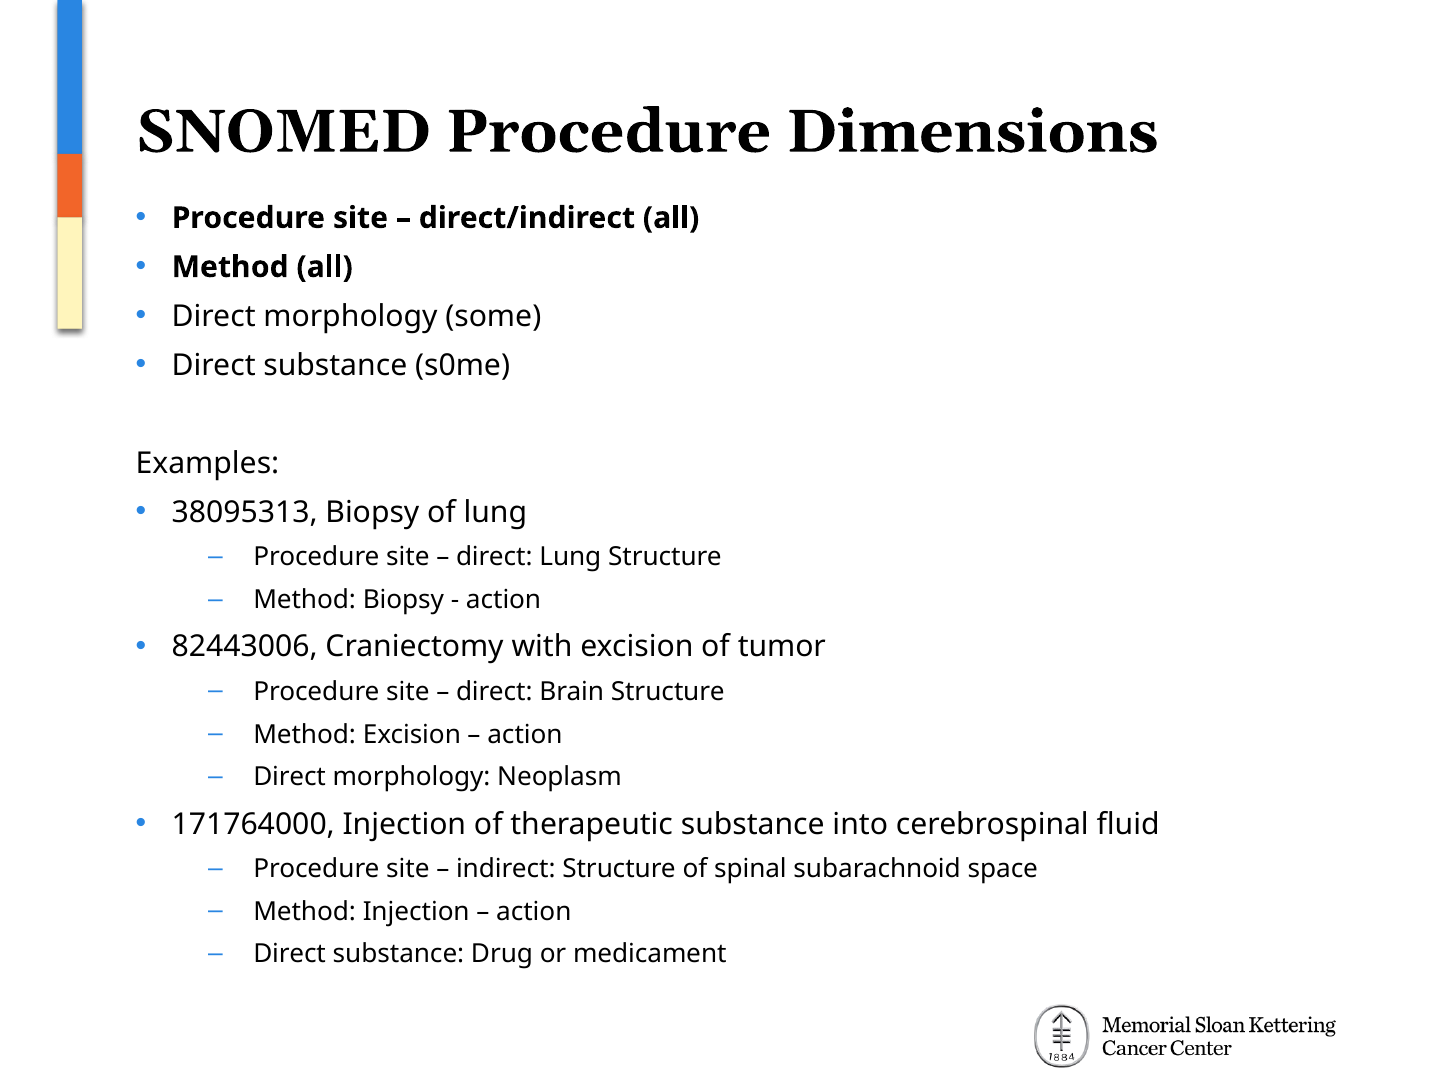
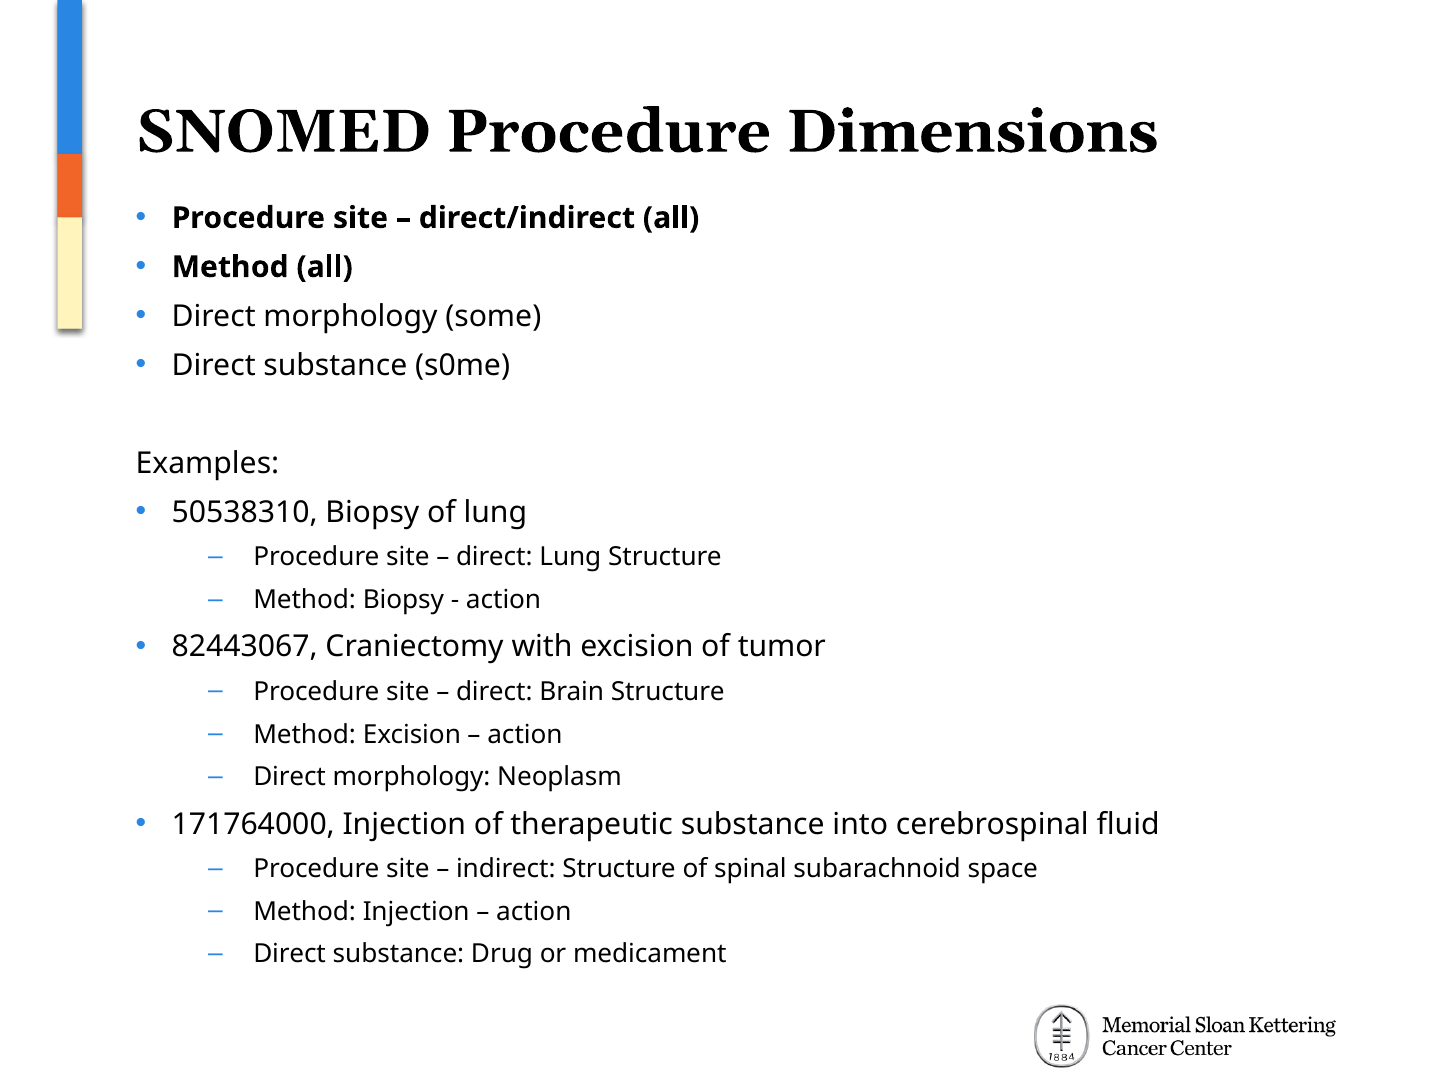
38095313: 38095313 -> 50538310 (245, 512)
82443006: 82443006 -> 82443067 (245, 647)
